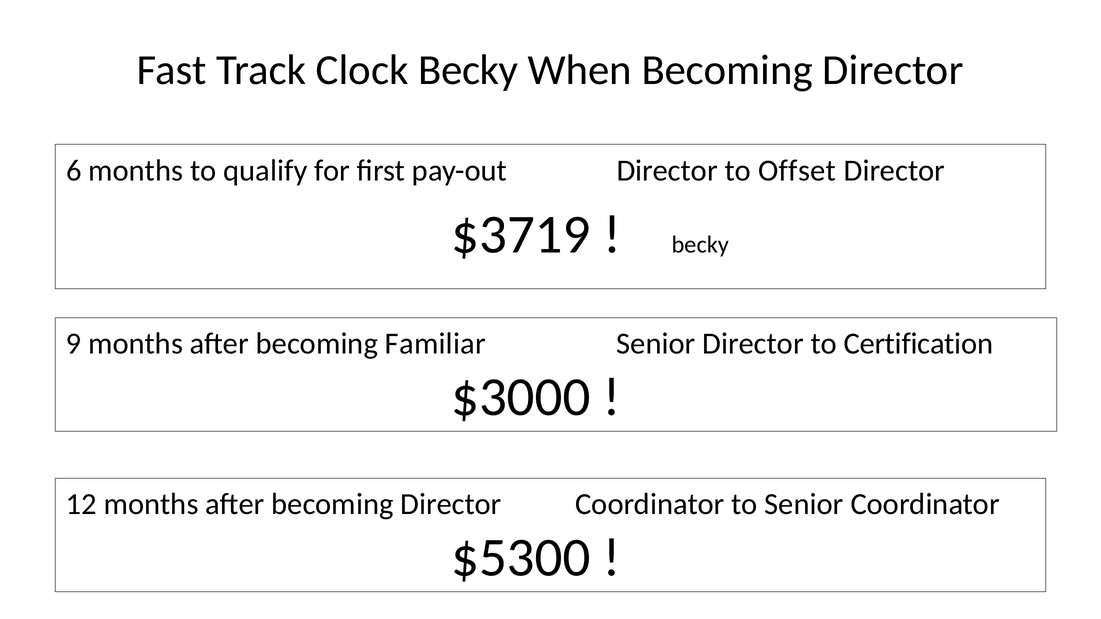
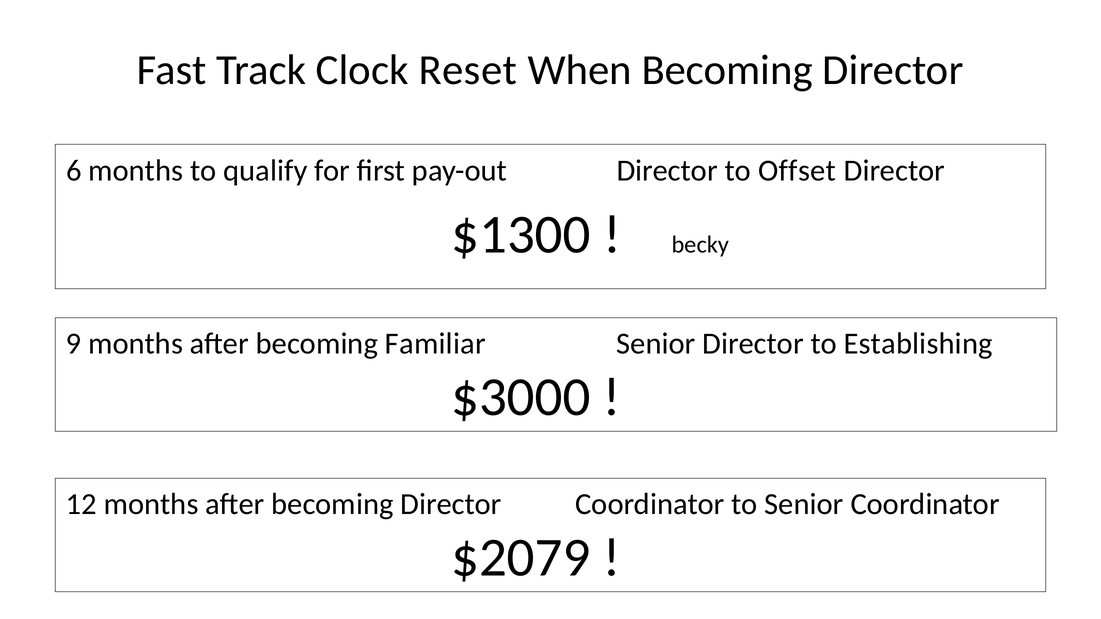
Clock Becky: Becky -> Reset (468, 70)
$3719: $3719 -> $1300 (521, 235)
Certification: Certification -> Establishing (918, 344)
$5300: $5300 -> $2079 (521, 558)
